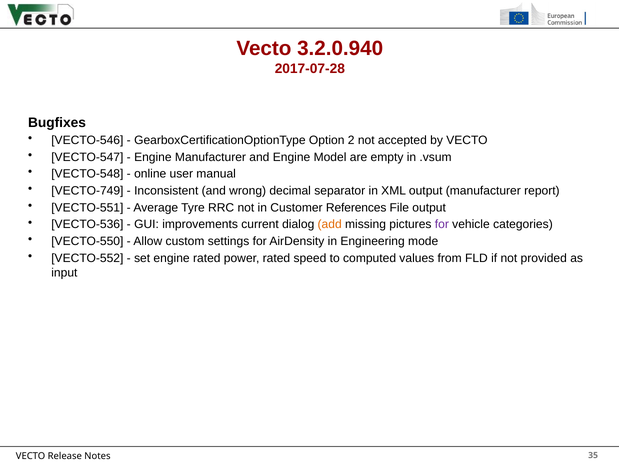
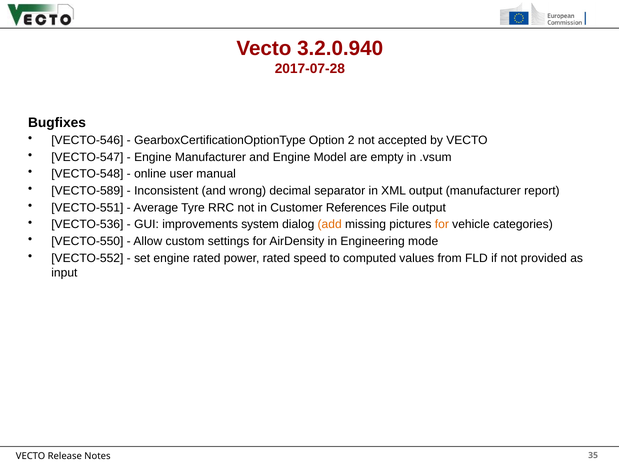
VECTO-749: VECTO-749 -> VECTO-589 (87, 191)
current: current -> system (260, 225)
for colour: purple -> orange (442, 225)
